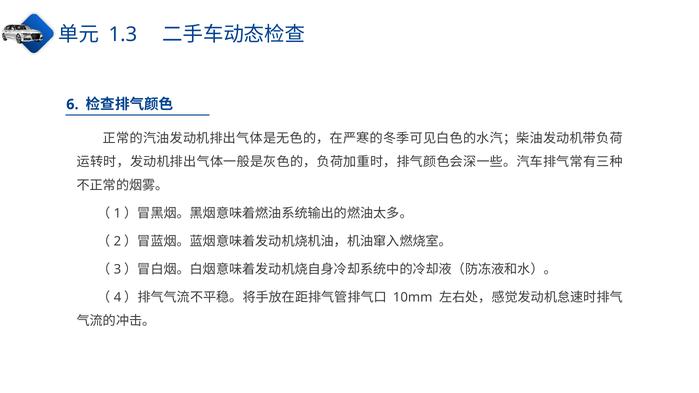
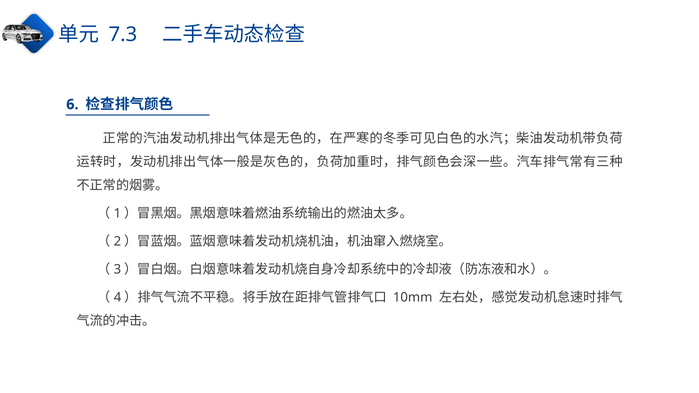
1.3: 1.3 -> 7.3 (123, 35)
